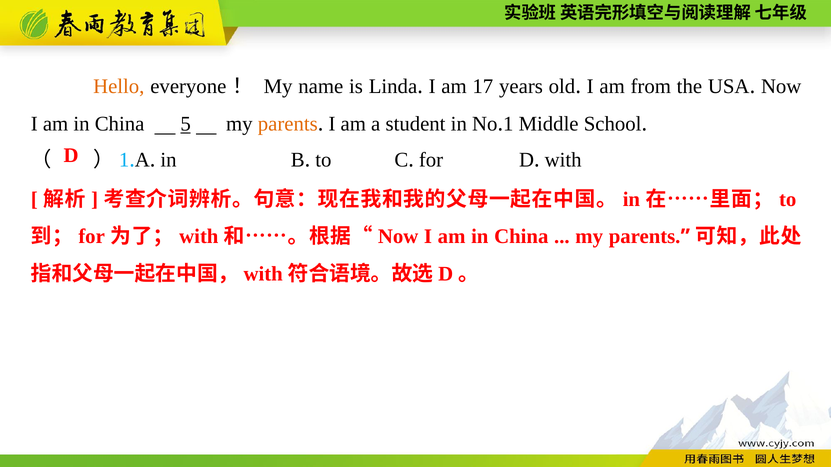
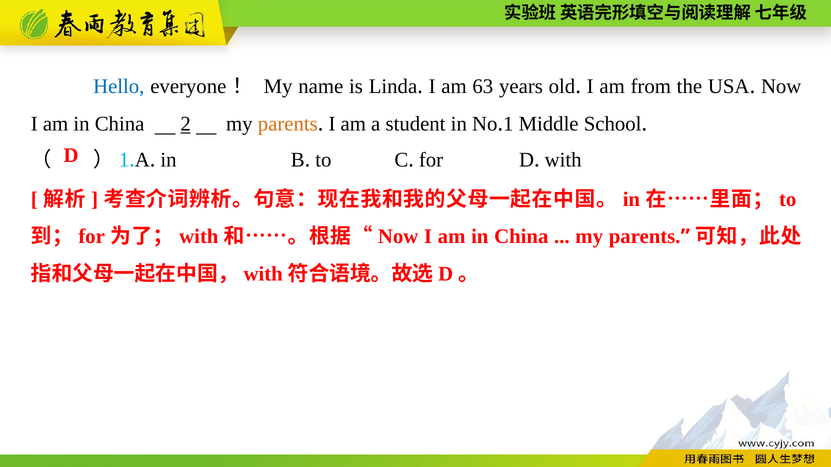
Hello colour: orange -> blue (119, 87)
17: 17 -> 63 (483, 87)
5: 5 -> 2 (186, 124)
